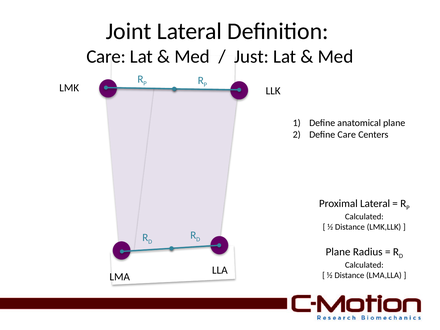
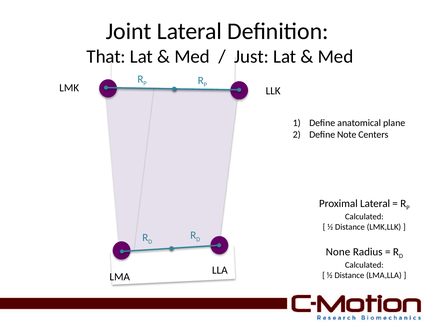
Care: Care -> That (106, 57)
Define Care: Care -> Note (347, 135)
Plane: Plane -> None (338, 252)
